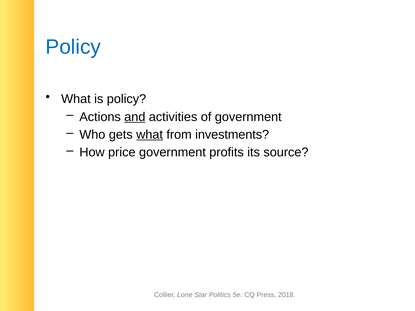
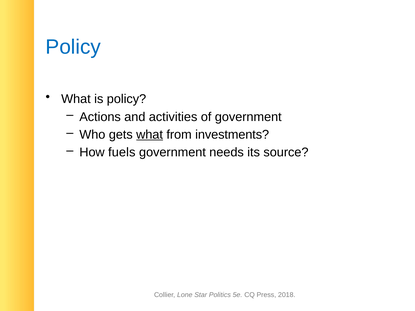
and underline: present -> none (135, 117)
price: price -> fuels (122, 152)
profits: profits -> needs (227, 152)
